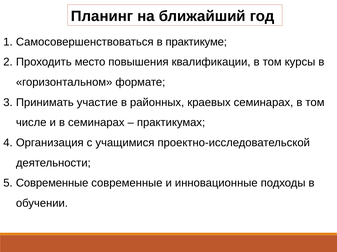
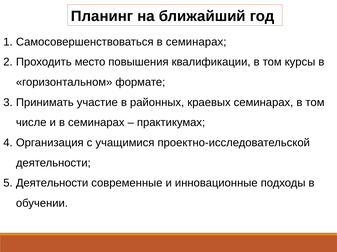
Самосовершенствоваться в практикуме: практикуме -> семинарах (196, 42)
Современные: Современные -> Деятельности (52, 184)
